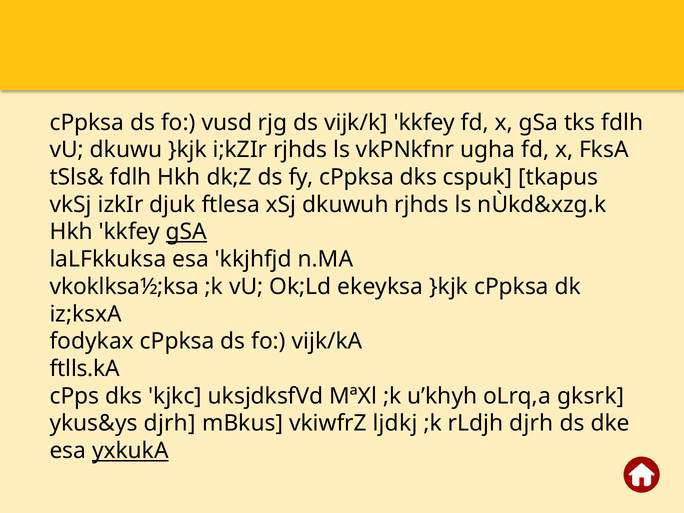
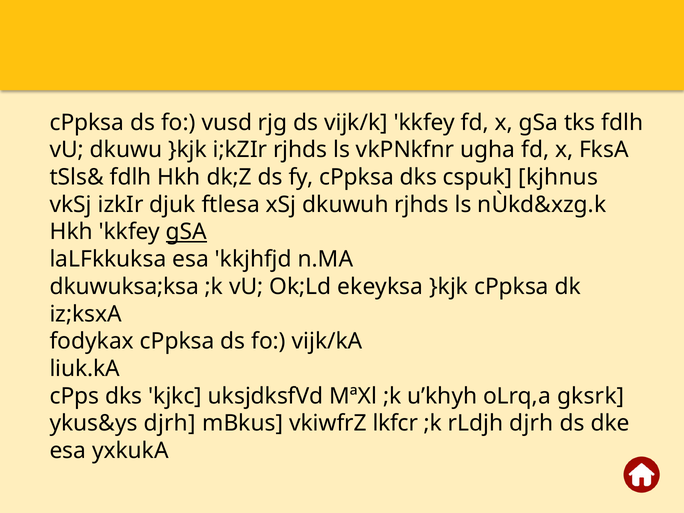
tkapus: tkapus -> kjhnus (558, 177)
vkoklksa½;ksa: vkoklksa½;ksa -> dkuwuksa;ksa (124, 287)
ftlls.kA: ftlls.kA -> liuk.kA (85, 369)
ljdkj: ljdkj -> lkfcr (395, 423)
yxkukA underline: present -> none (130, 451)
